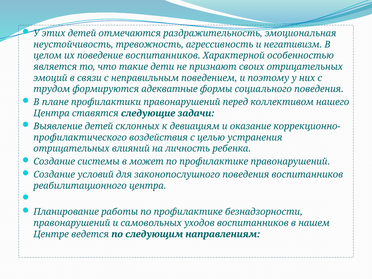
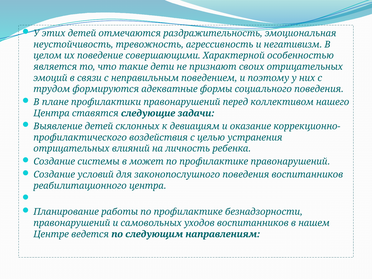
поведение воспитанников: воспитанников -> совершающими (163, 56)
